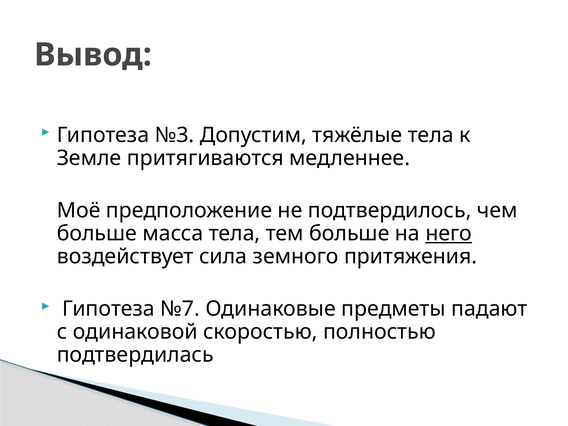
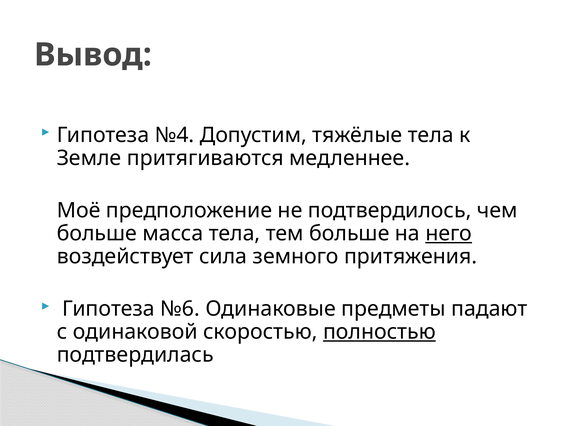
№3: №3 -> №4 (175, 135)
№7: №7 -> №6 (180, 309)
полностью underline: none -> present (379, 332)
